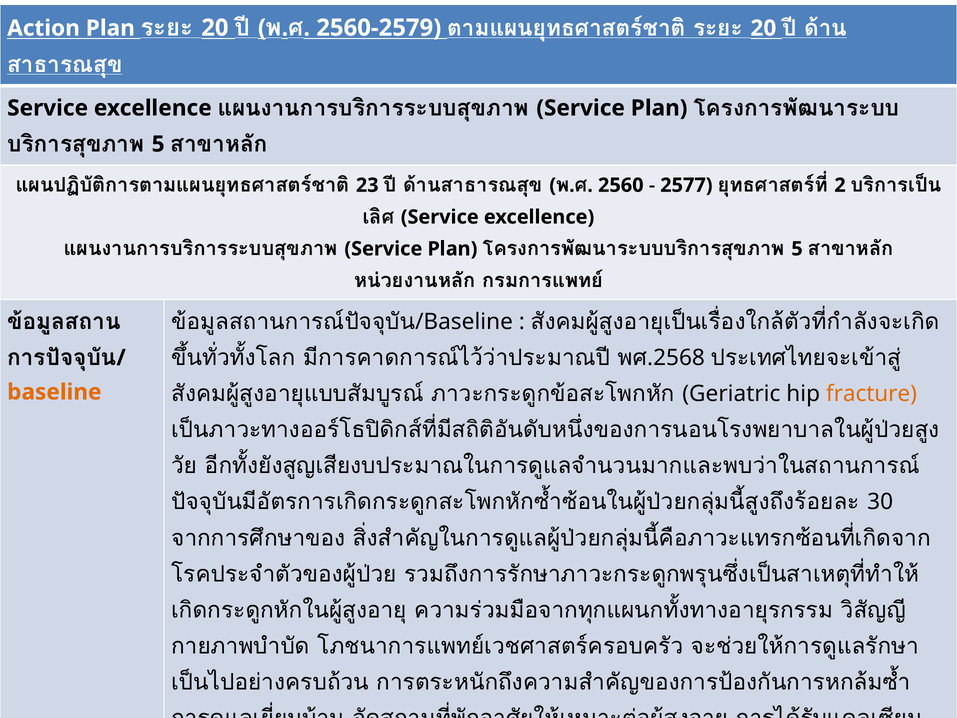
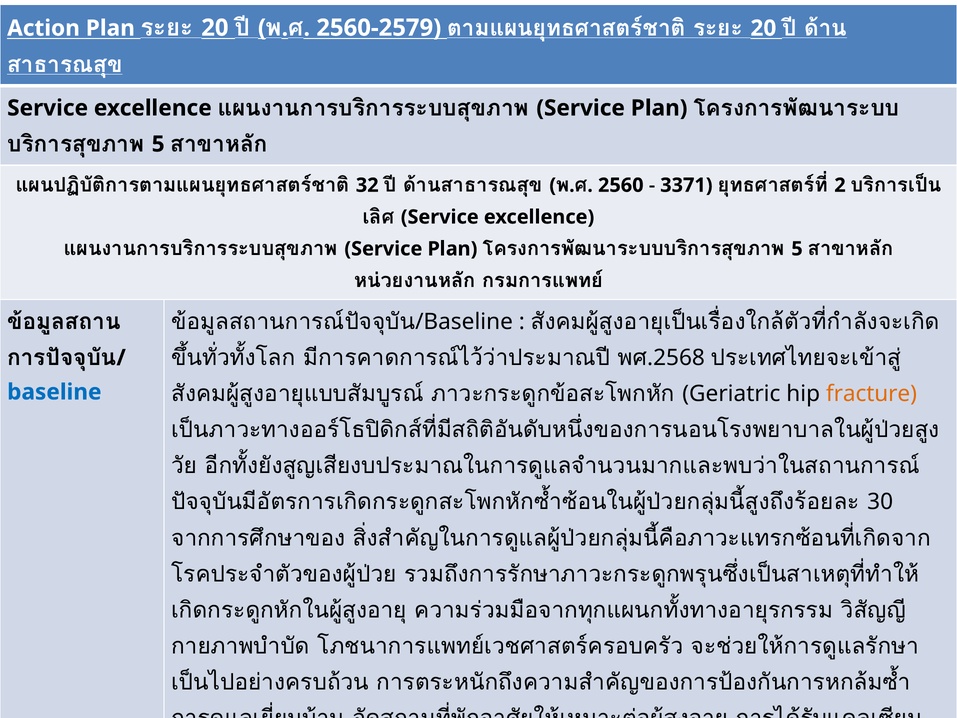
23: 23 -> 32 (367, 185)
2577: 2577 -> 3371 (686, 185)
baseline colour: orange -> blue (54, 392)
